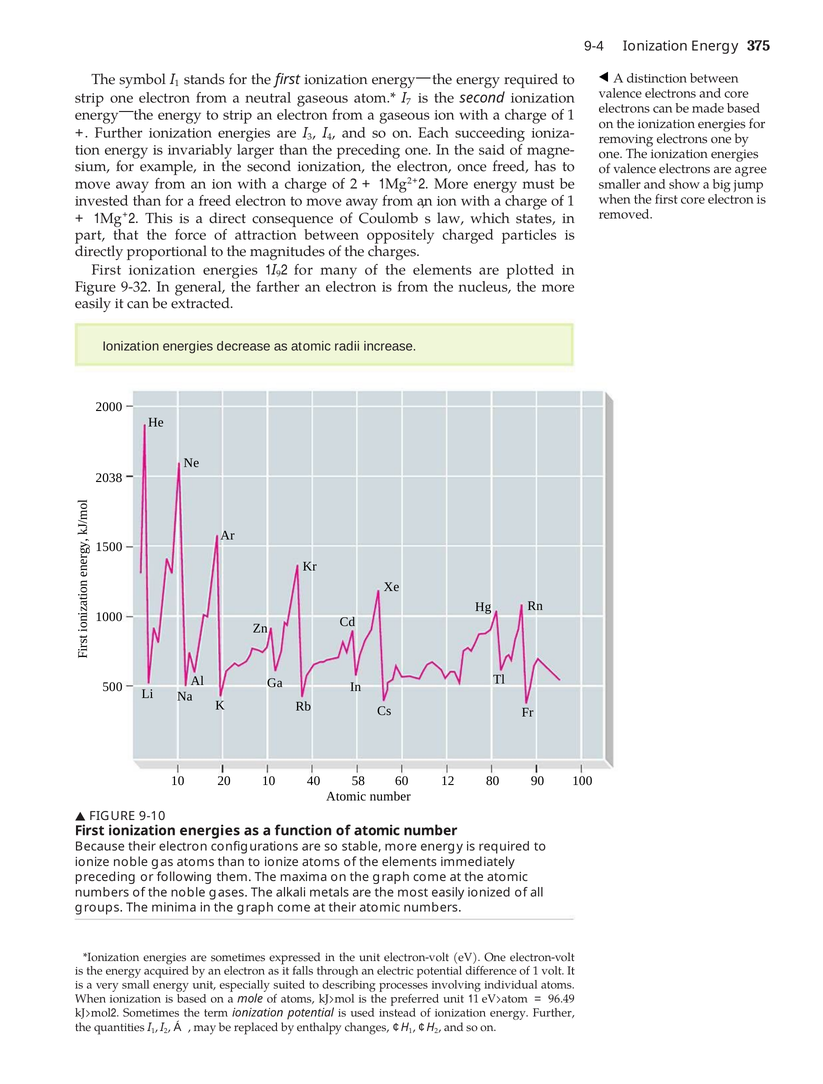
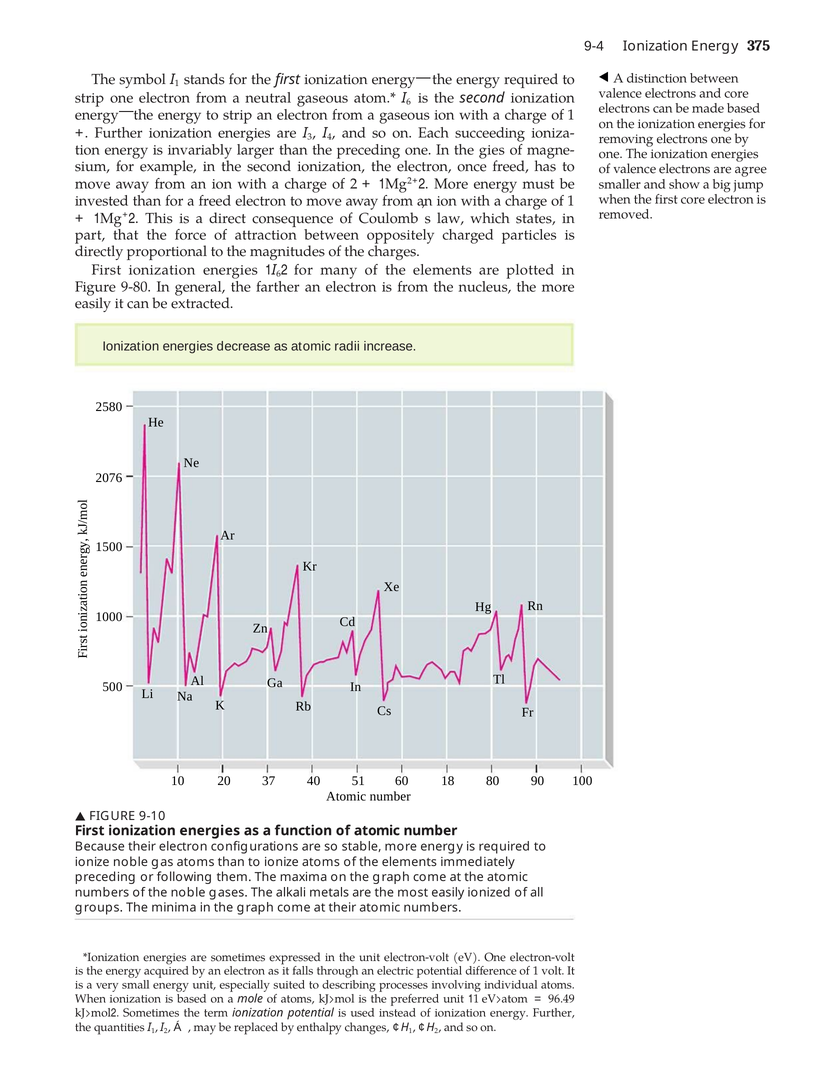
7: 7 -> 6 (409, 102)
said: said -> gies (492, 150)
9: 9 -> 6 (279, 274)
9-32: 9-32 -> 9-80 (136, 287)
2000: 2000 -> 2580 (109, 407)
2038: 2038 -> 2076 (109, 478)
20 10: 10 -> 37 (269, 782)
58: 58 -> 51 (358, 782)
12: 12 -> 18 (448, 782)
